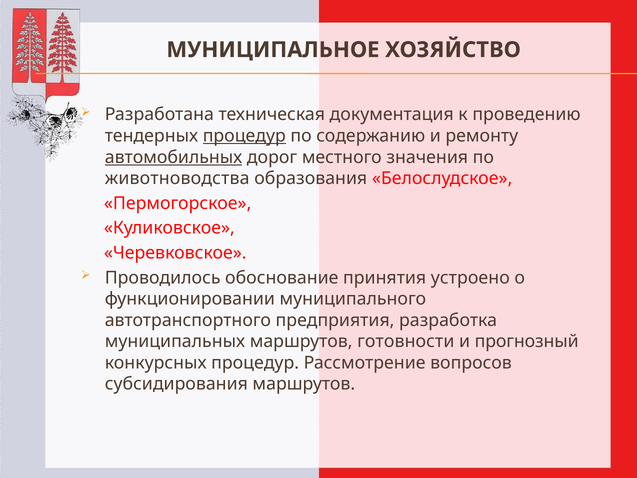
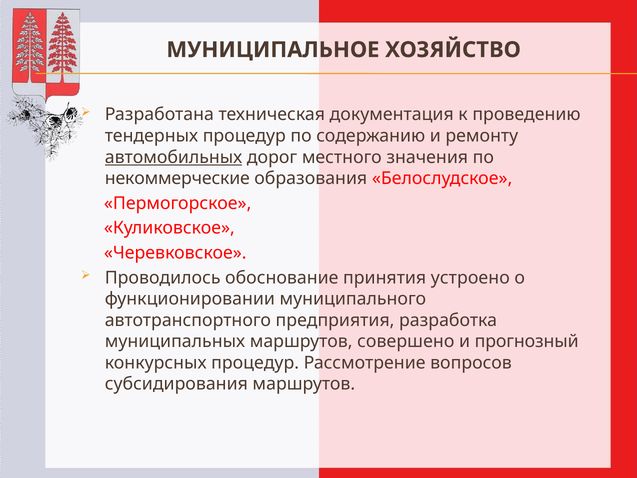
процедур underline: present -> none (244, 136)
животноводства: животноводства -> некоммерческие (177, 178)
готовности: готовности -> совершено (406, 341)
